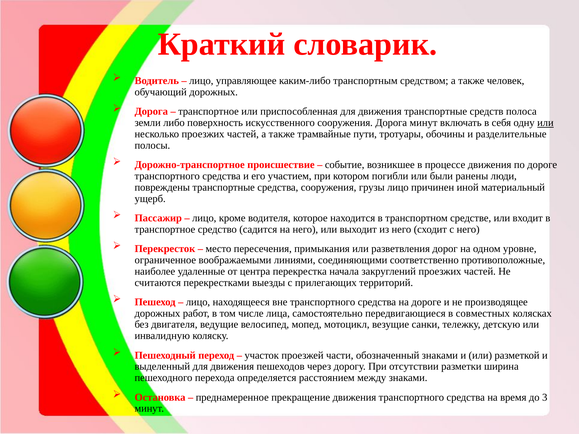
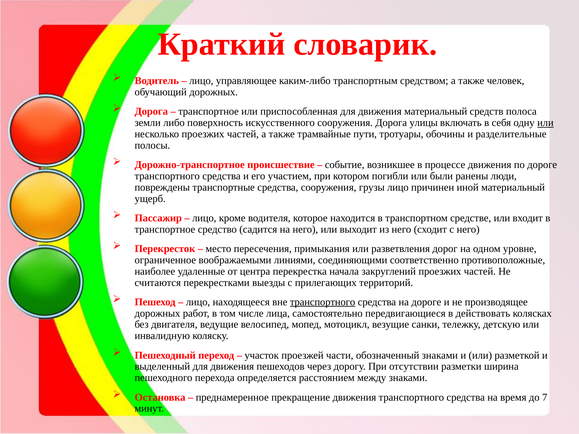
движения транспортные: транспортные -> материальный (436, 111)
Дорога минут: минут -> улицы (424, 123)
транспортного underline: none -> present (323, 302)
совместных: совместных -> действовать (483, 313)
3: 3 -> 7 (545, 397)
